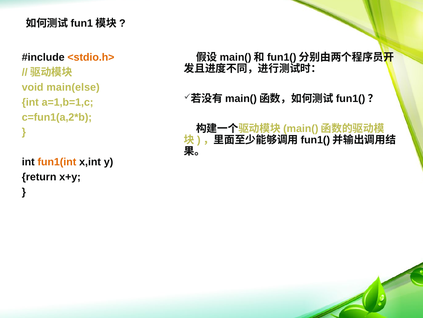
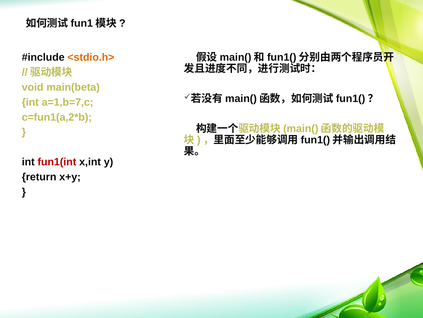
main(else: main(else -> main(beta (73, 87)
a=1,b=1,c: a=1,b=1,c -> a=1,b=7,c (68, 102)
fun1(int colour: orange -> red (57, 162)
